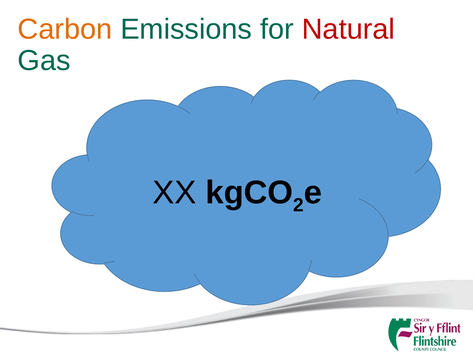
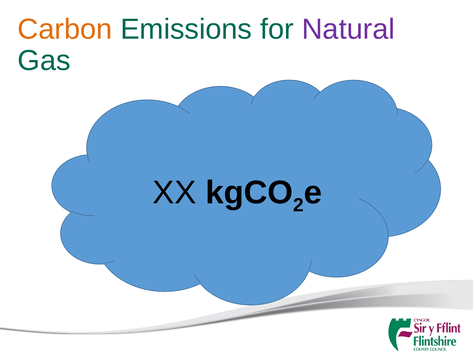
Natural colour: red -> purple (348, 29)
